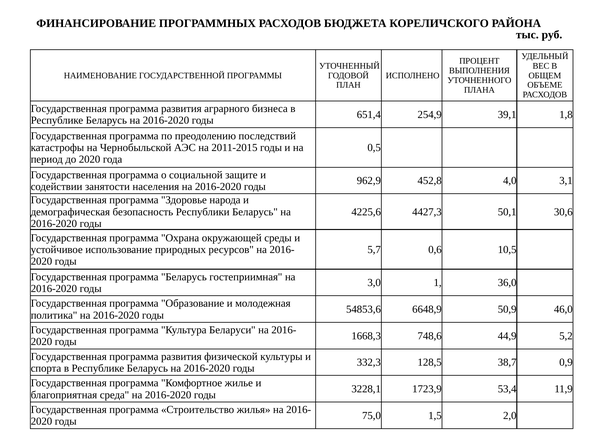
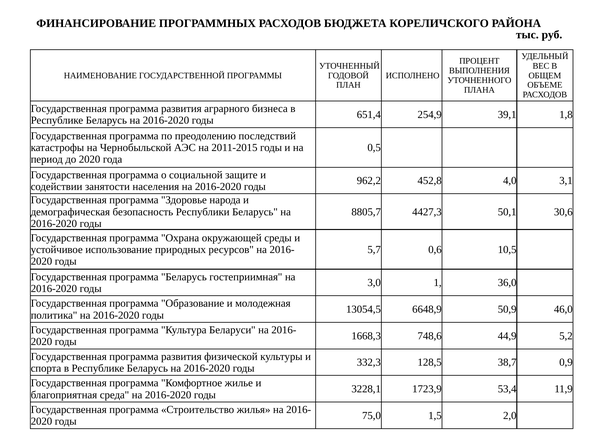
962,9: 962,9 -> 962,2 (369, 181)
4225,6: 4225,6 -> 8805,7 (366, 212)
54853,6: 54853,6 -> 13054,5 (363, 310)
